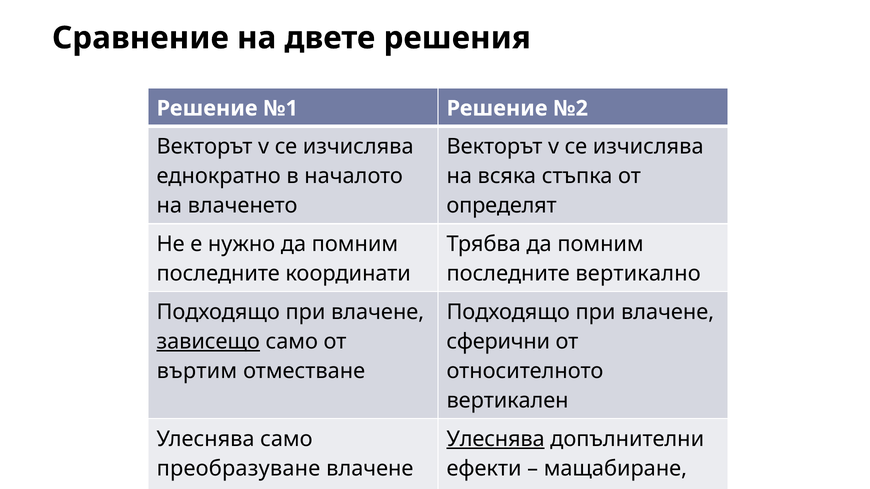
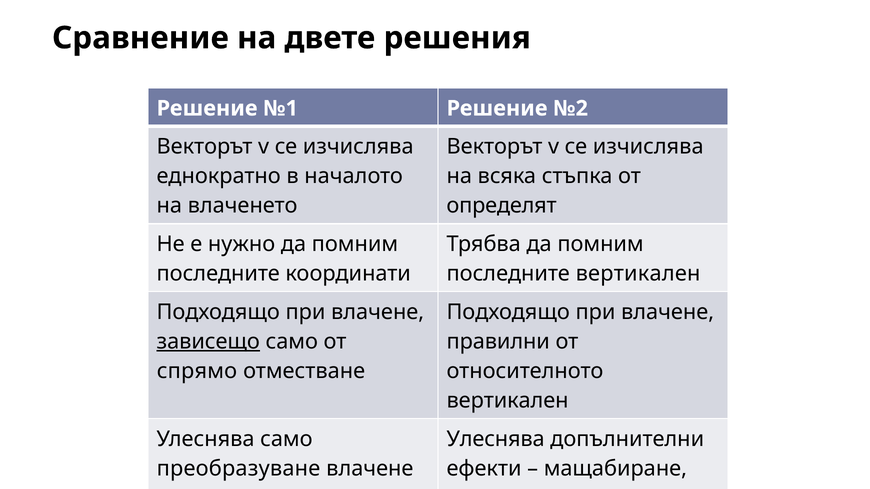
последните вертикално: вертикално -> вертикален (638, 274)
сферични: сферични -> правилни (498, 342)
въртим: въртим -> спрямо (197, 371)
Улеснява underline: present -> none (496, 439)
